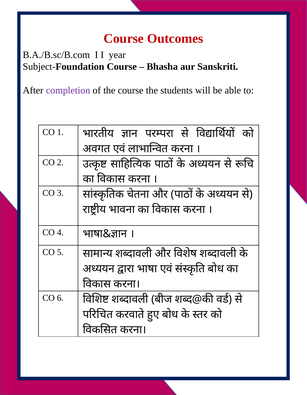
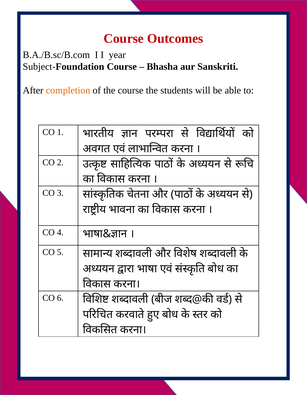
completion colour: purple -> orange (68, 90)
